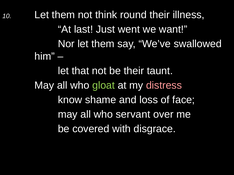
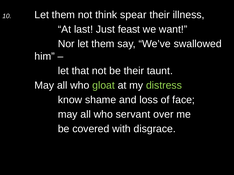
round: round -> spear (133, 15)
went: went -> feast (129, 29)
distress colour: pink -> light green (164, 86)
